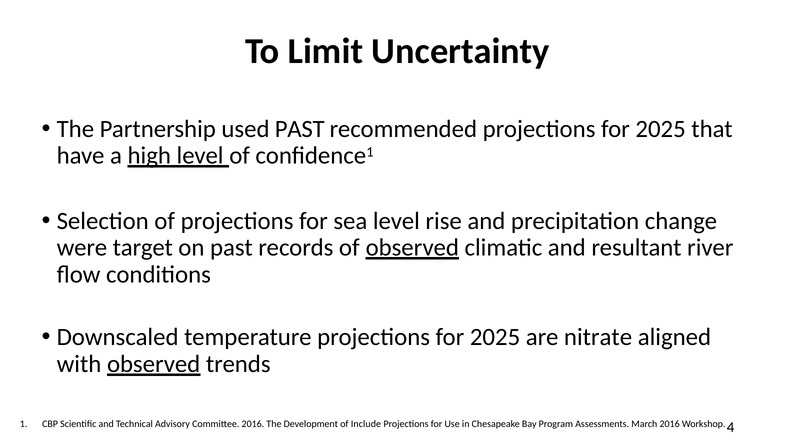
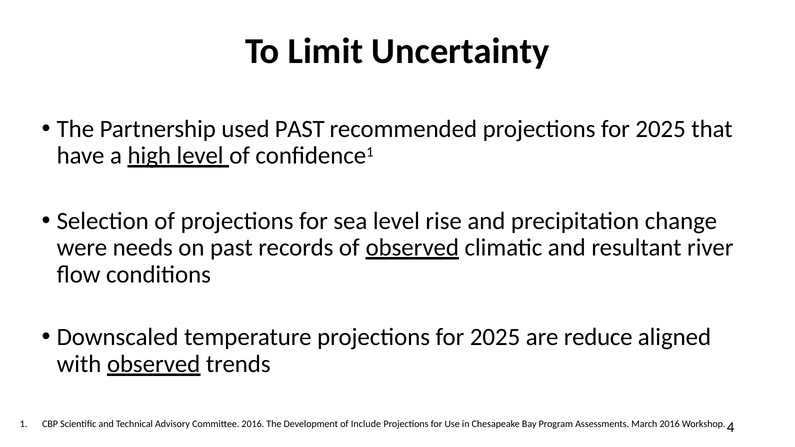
target: target -> needs (143, 248)
nitrate: nitrate -> reduce (598, 337)
